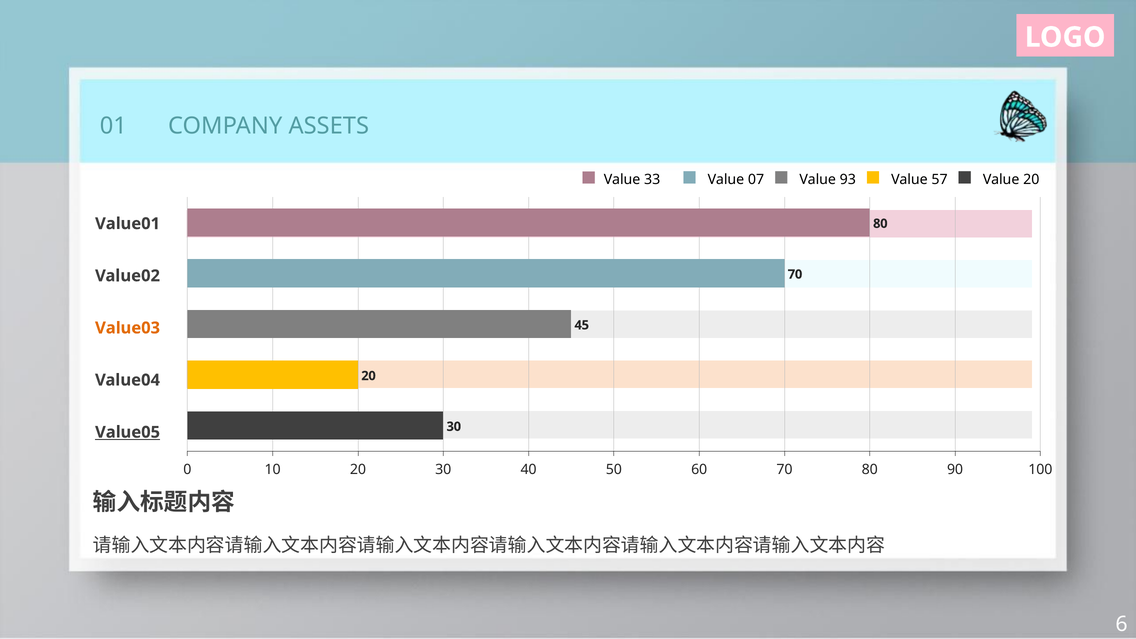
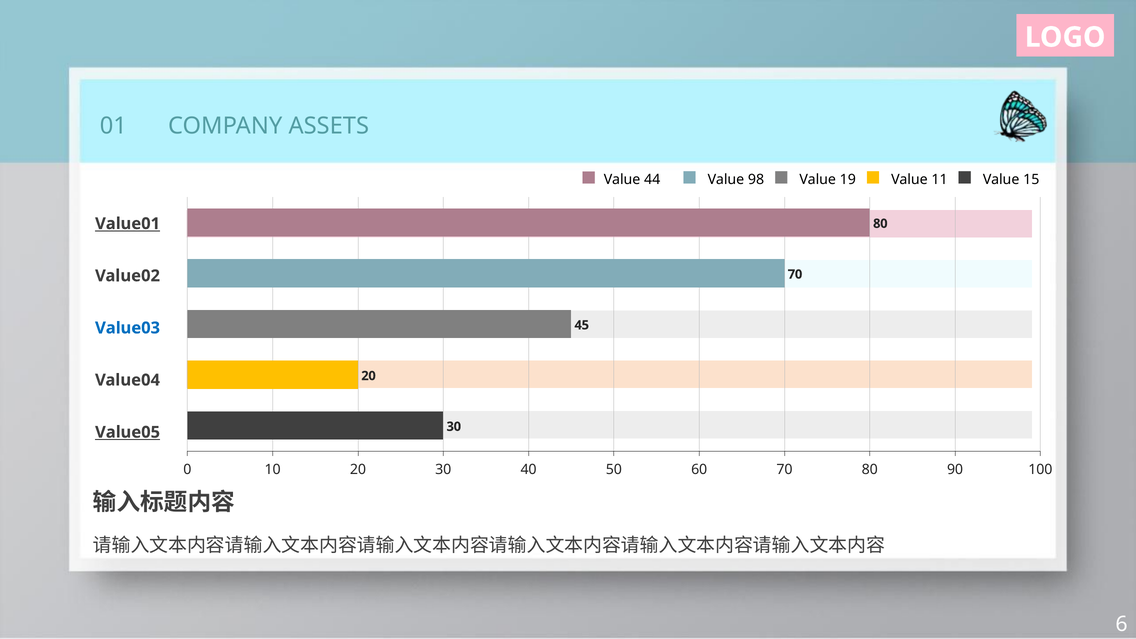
33: 33 -> 44 (652, 180)
07: 07 -> 98 (756, 180)
93: 93 -> 19 (848, 180)
57: 57 -> 11 (940, 180)
Value 20: 20 -> 15 (1031, 180)
Value01 underline: none -> present (128, 224)
Value03 colour: orange -> blue (128, 328)
